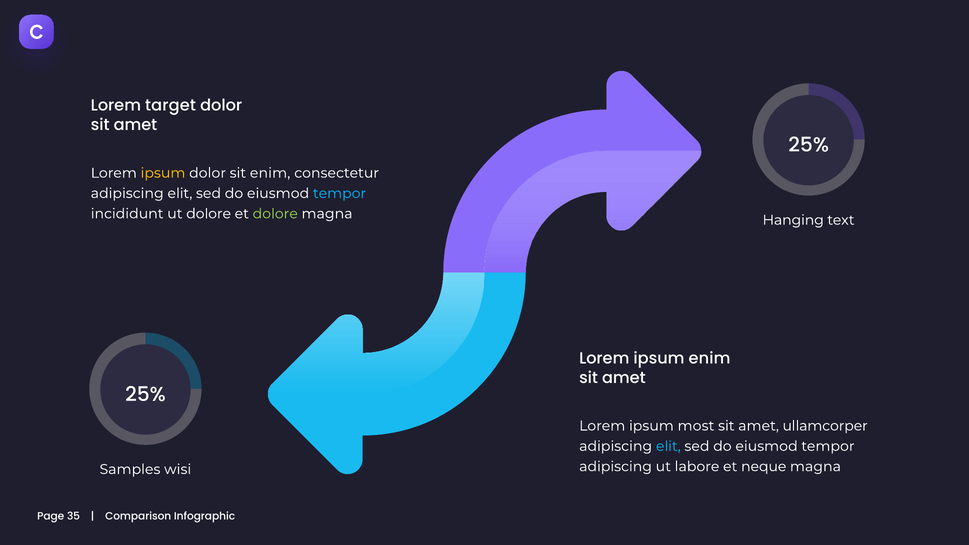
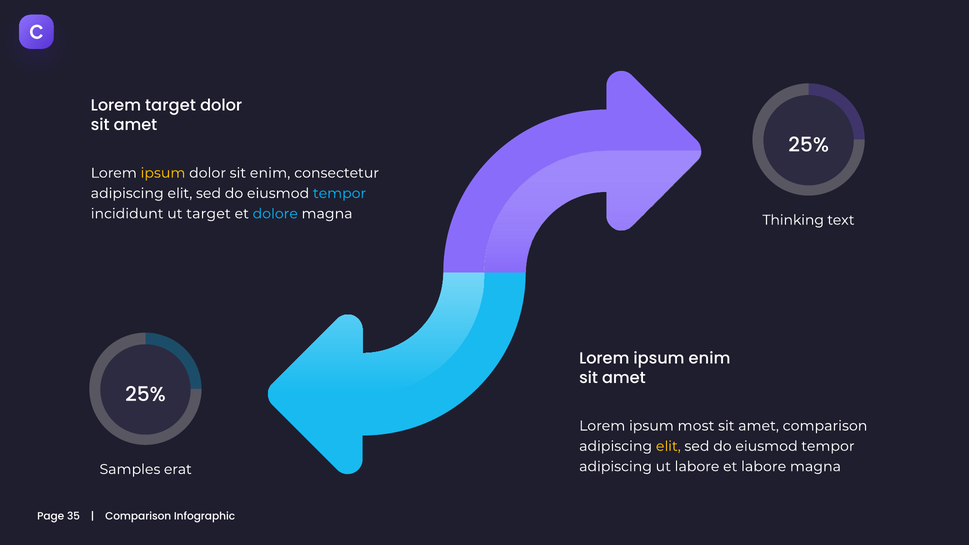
ut dolore: dolore -> target (208, 214)
dolore colour: light green -> light blue (275, 214)
Hanging: Hanging -> Thinking (793, 220)
amet ullamcorper: ullamcorper -> comparison (825, 426)
elit colour: light blue -> yellow (668, 446)
et neque: neque -> labore (764, 467)
wisi: wisi -> erat (178, 469)
